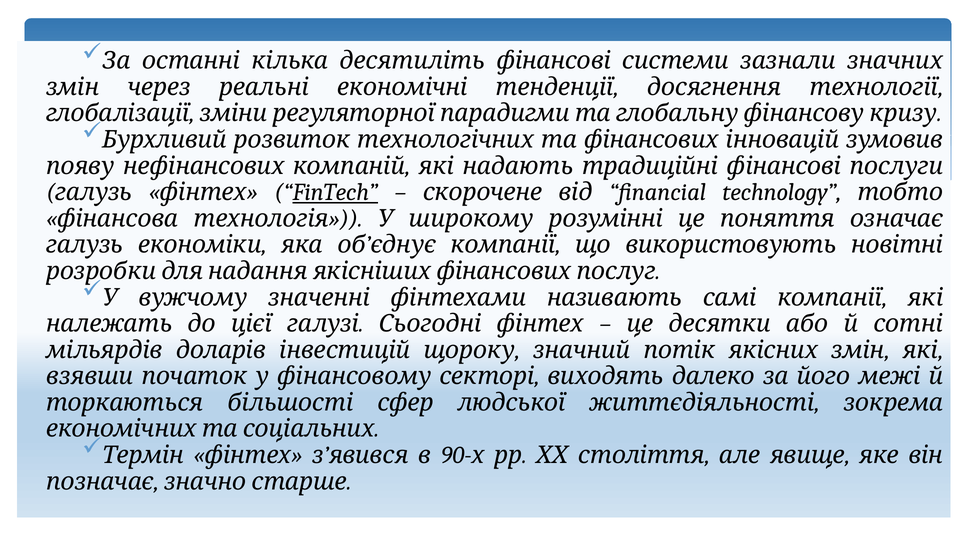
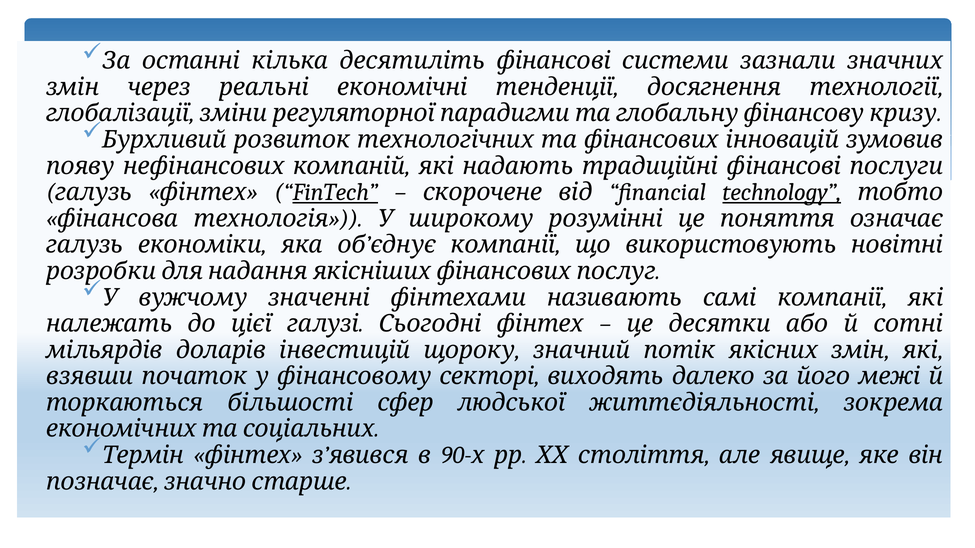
technology underline: none -> present (782, 192)
